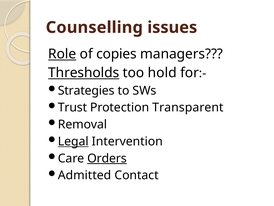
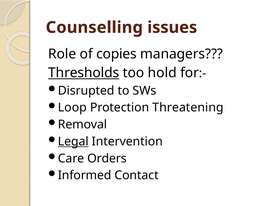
Role underline: present -> none (62, 54)
Strategies: Strategies -> Disrupted (86, 90)
Trust: Trust -> Loop (72, 107)
Transparent: Transparent -> Threatening (188, 107)
Orders underline: present -> none (107, 158)
Admitted: Admitted -> Informed (85, 175)
